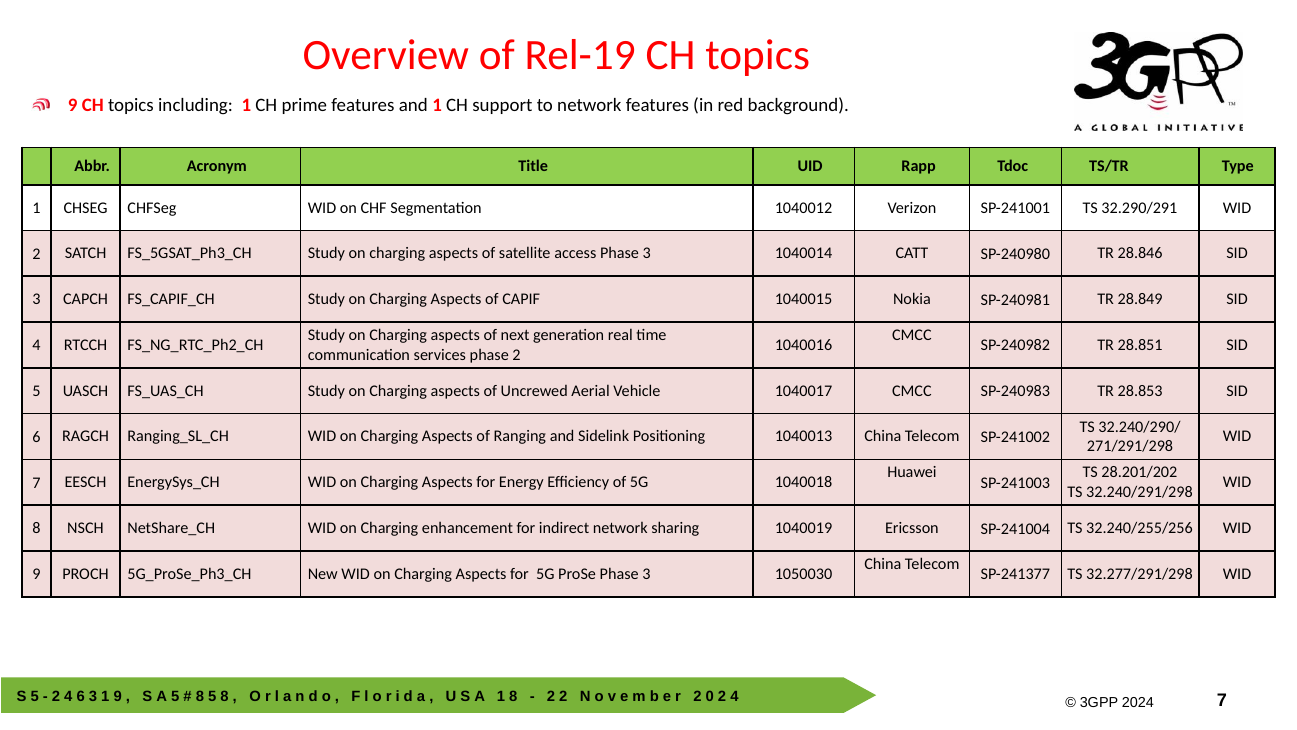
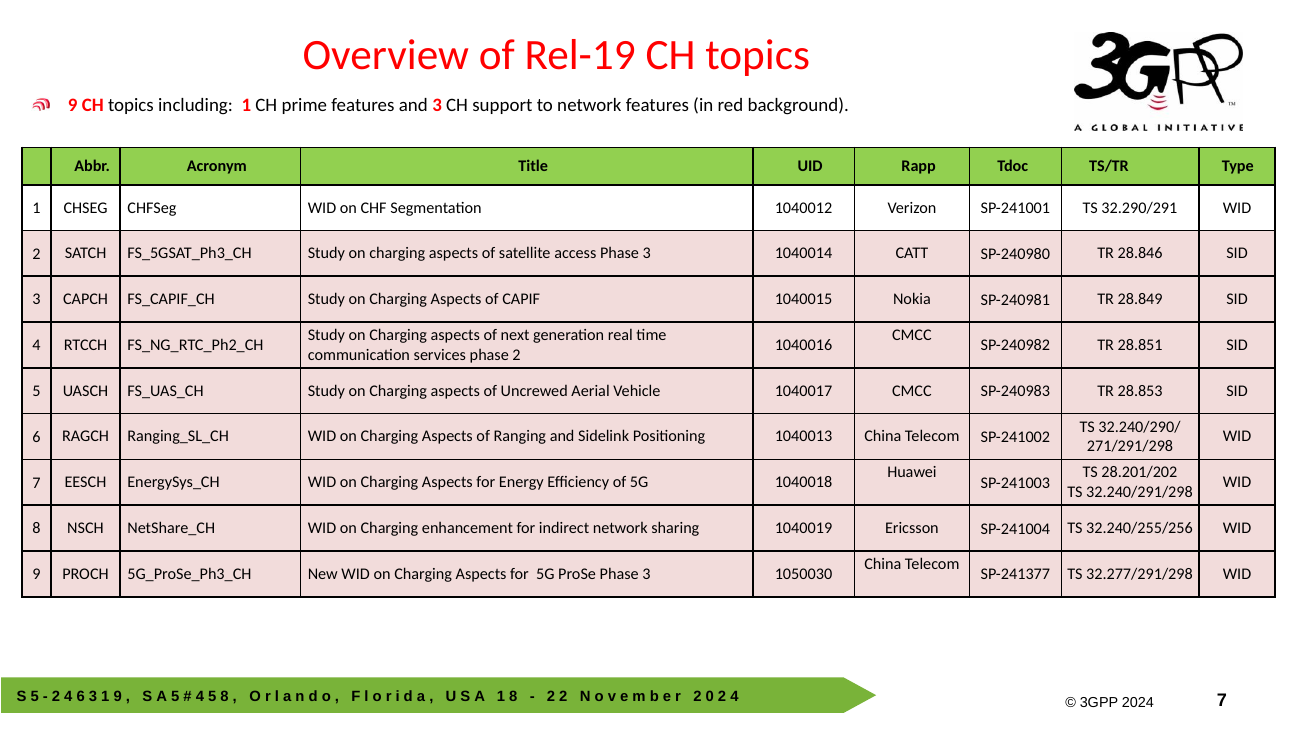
and 1: 1 -> 3 (437, 105)
8: 8 -> 4 (200, 697)
